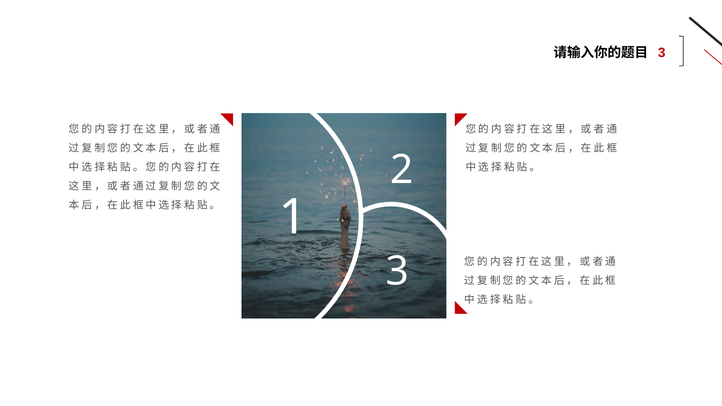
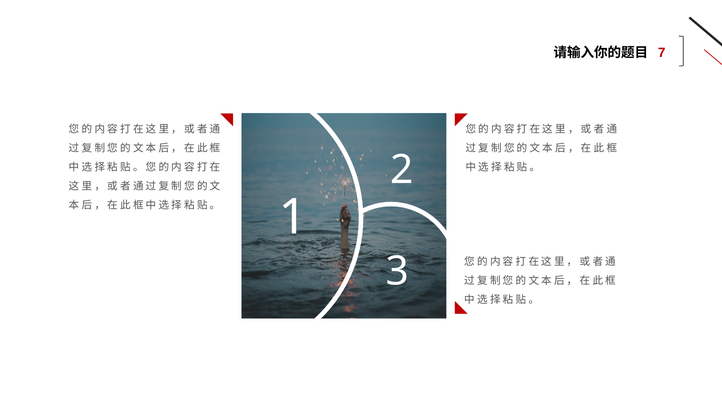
3: 3 -> 7 (662, 53)
